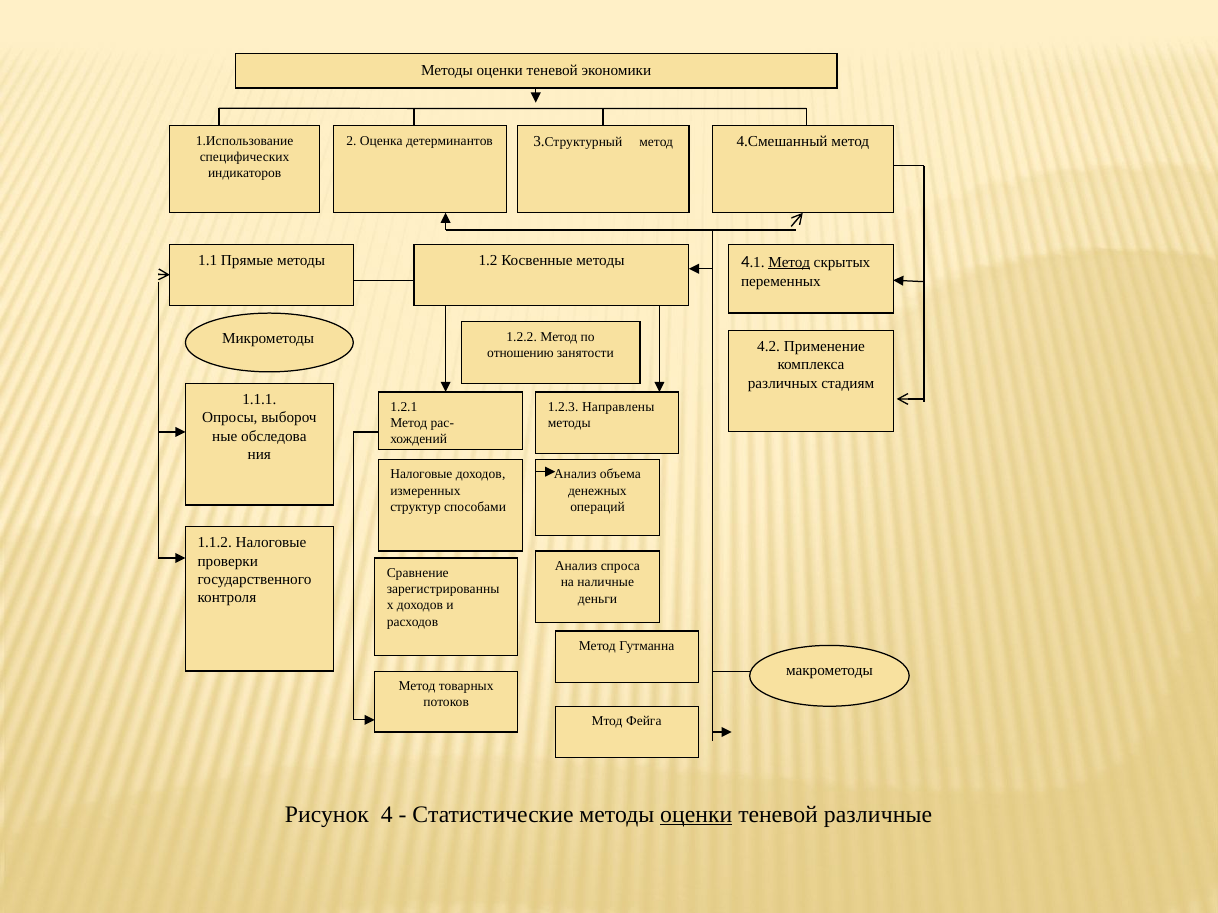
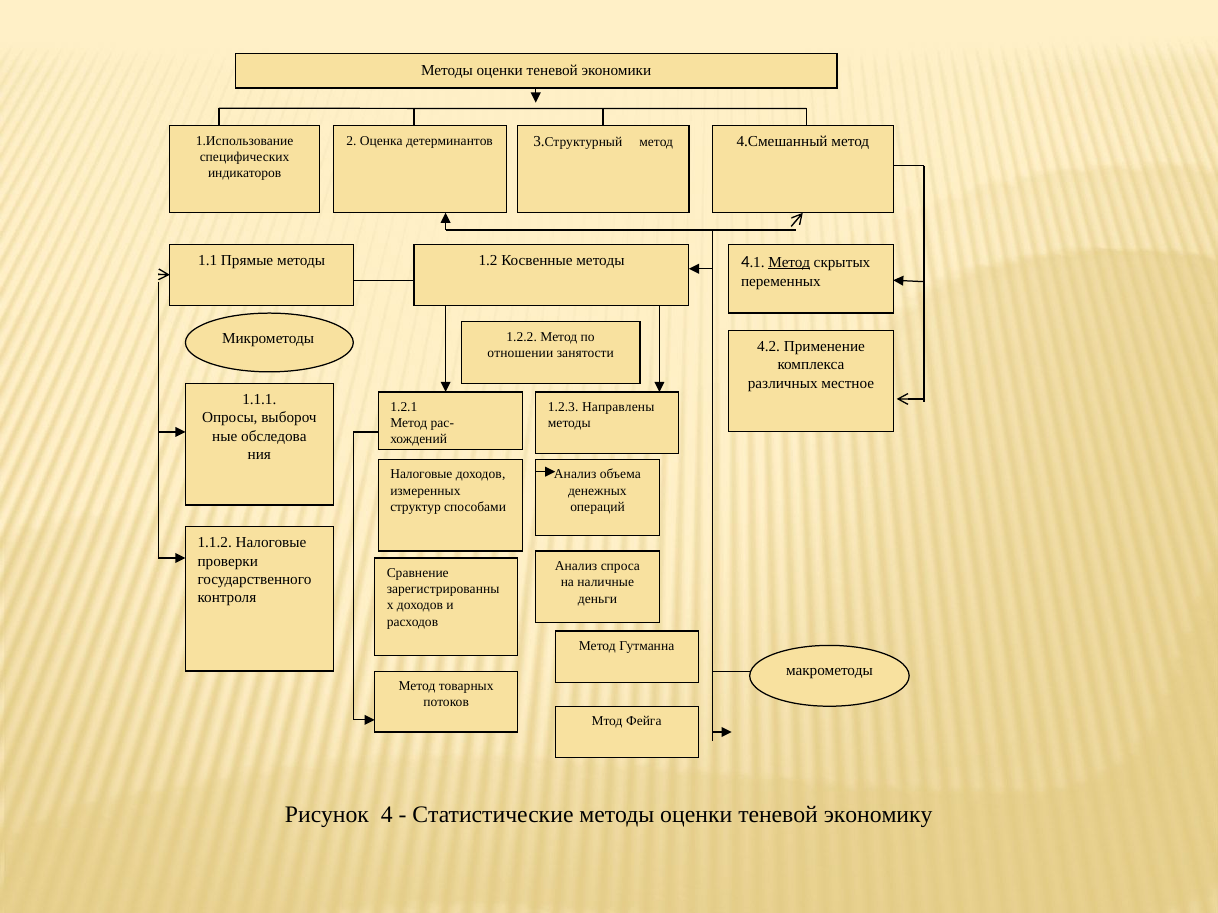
отношению: отношению -> отношении (520, 353)
стадиям: стадиям -> местное (848, 383)
оценки underline: present -> none (696, 815)
различные: различные -> экономику (878, 815)
